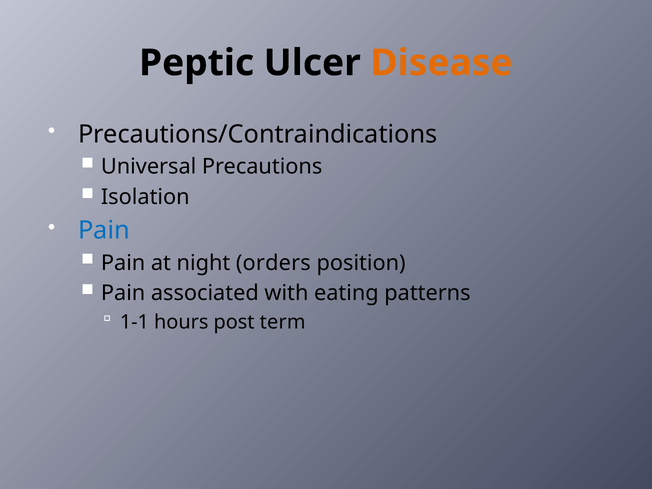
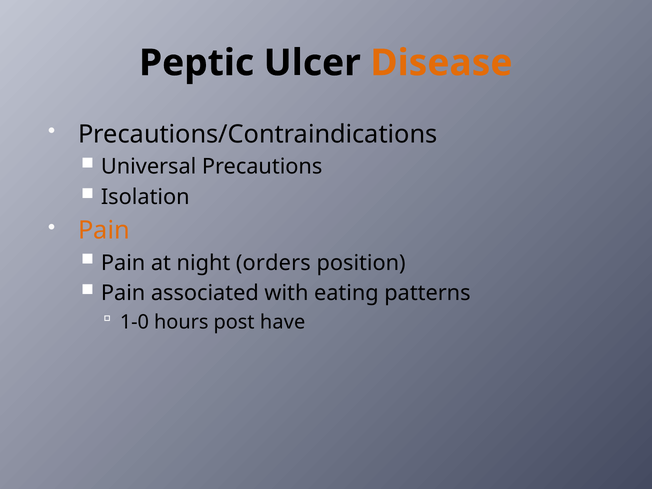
Pain colour: blue -> orange (104, 231)
1-1: 1-1 -> 1-0 (134, 322)
term: term -> have (283, 322)
